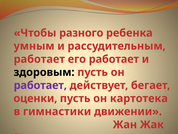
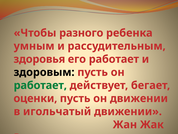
работает: работает -> здоровья (39, 59)
работает colour: purple -> green (40, 85)
он картотека: картотека -> движении (139, 98)
гимнастики: гимнастики -> игольчатый (57, 111)
